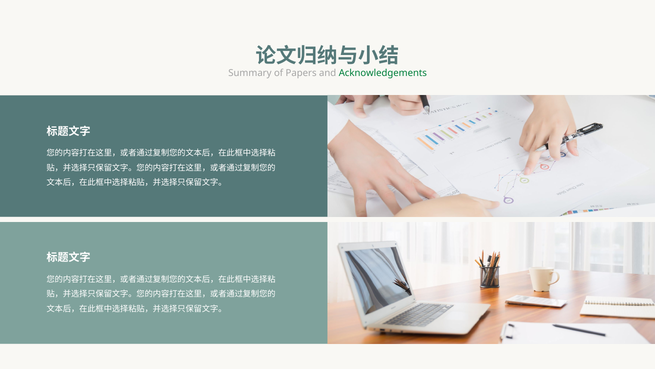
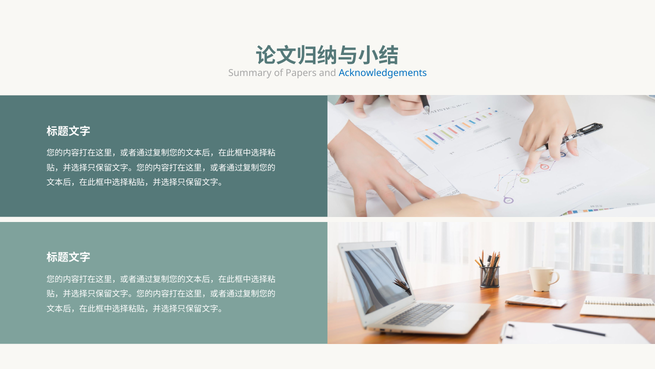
Acknowledgements colour: green -> blue (383, 73)
